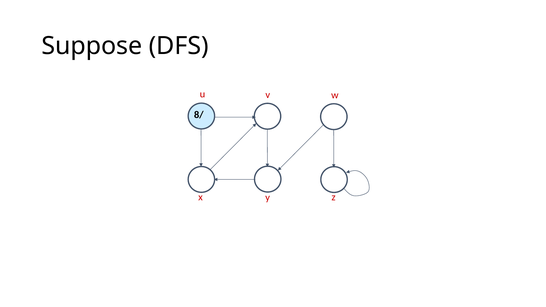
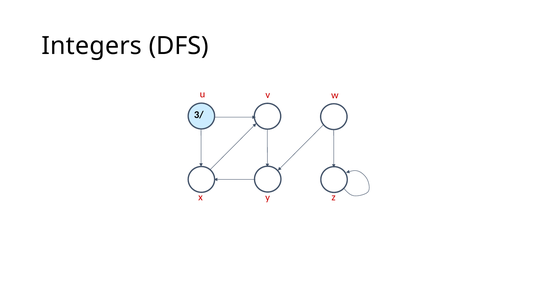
Suppose: Suppose -> Integers (92, 46)
8/: 8/ -> 3/ (199, 115)
